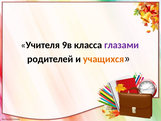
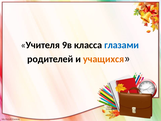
глазами colour: purple -> blue (122, 45)
